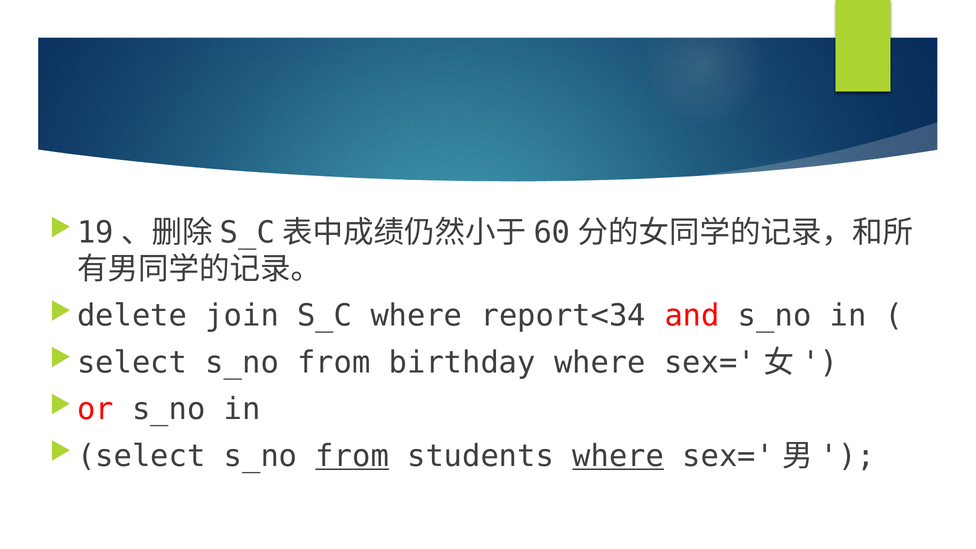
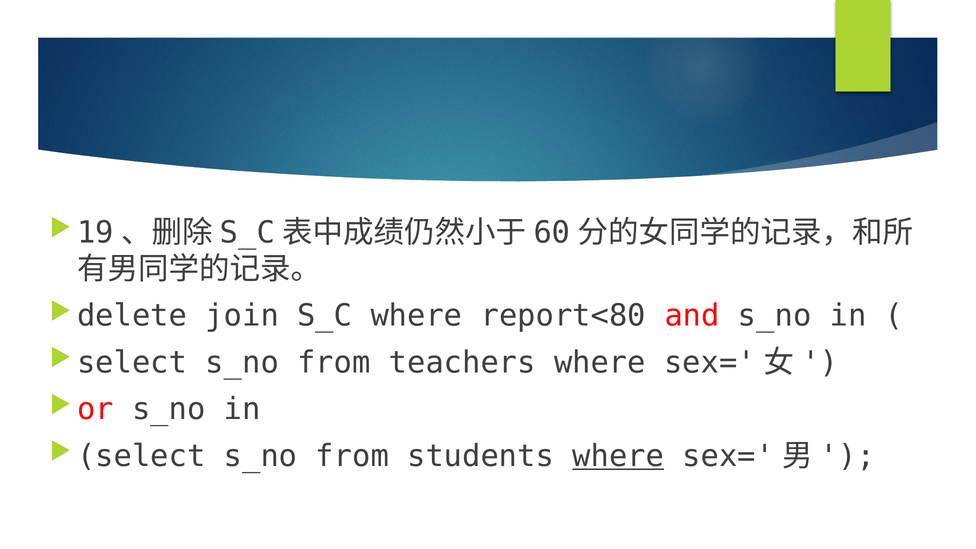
report<34: report<34 -> report<80 (563, 316)
birthday: birthday -> teachers (462, 363)
from underline: present -> none (352, 456)
